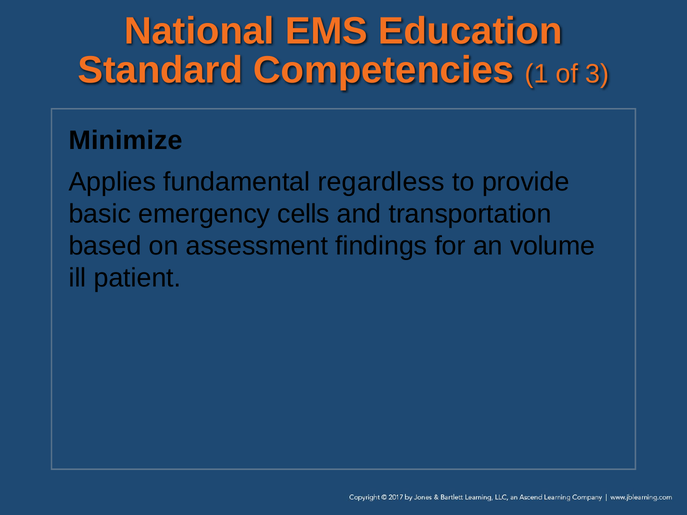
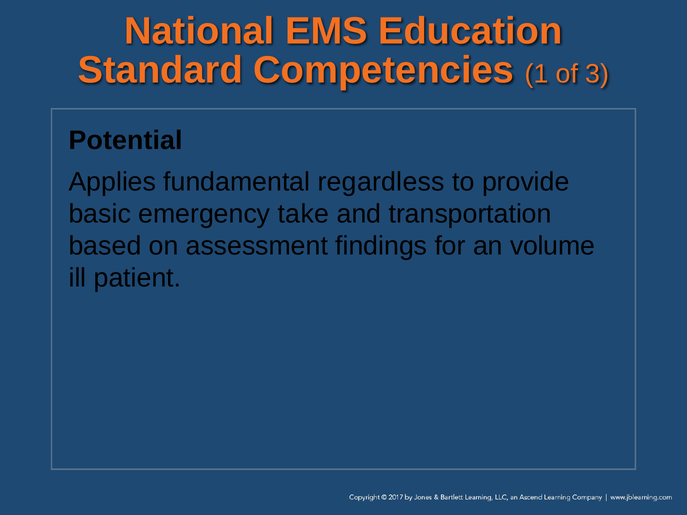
Minimize: Minimize -> Potential (126, 140)
cells: cells -> take (303, 214)
